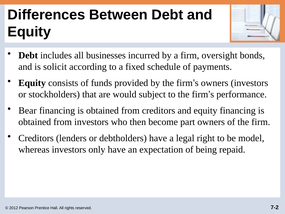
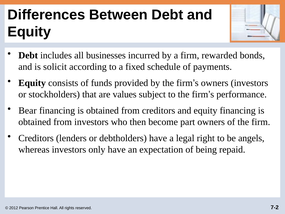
oversight: oversight -> rewarded (219, 55)
would: would -> values (125, 94)
model: model -> angels (251, 138)
